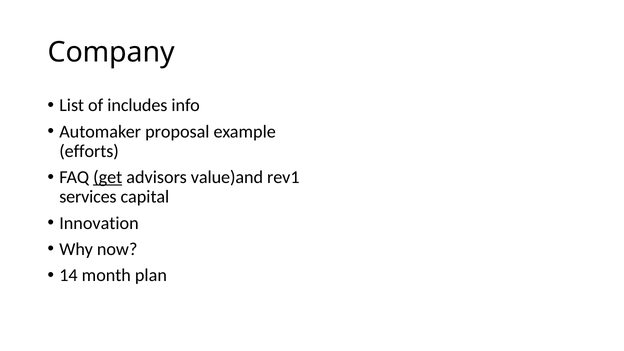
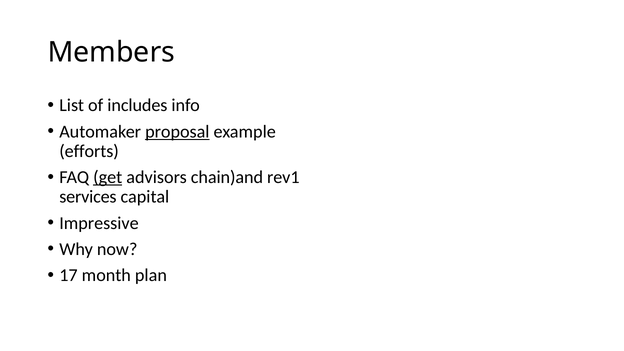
Company: Company -> Members (111, 52)
proposal underline: none -> present (177, 132)
value)and: value)and -> chain)and (227, 178)
Innovation: Innovation -> Impressive (99, 223)
14: 14 -> 17 (68, 276)
